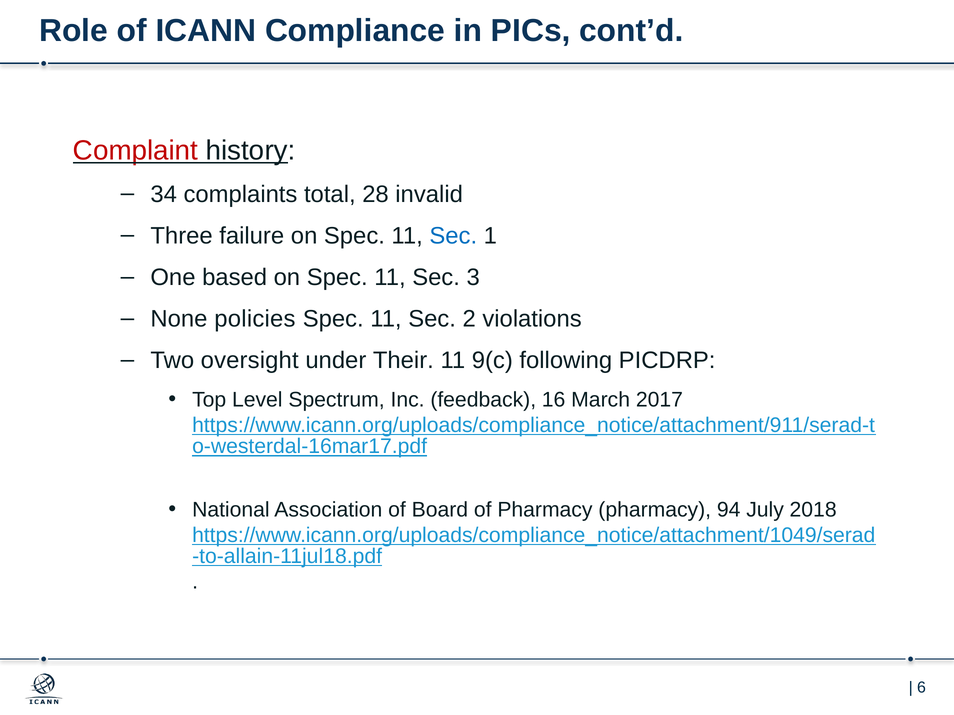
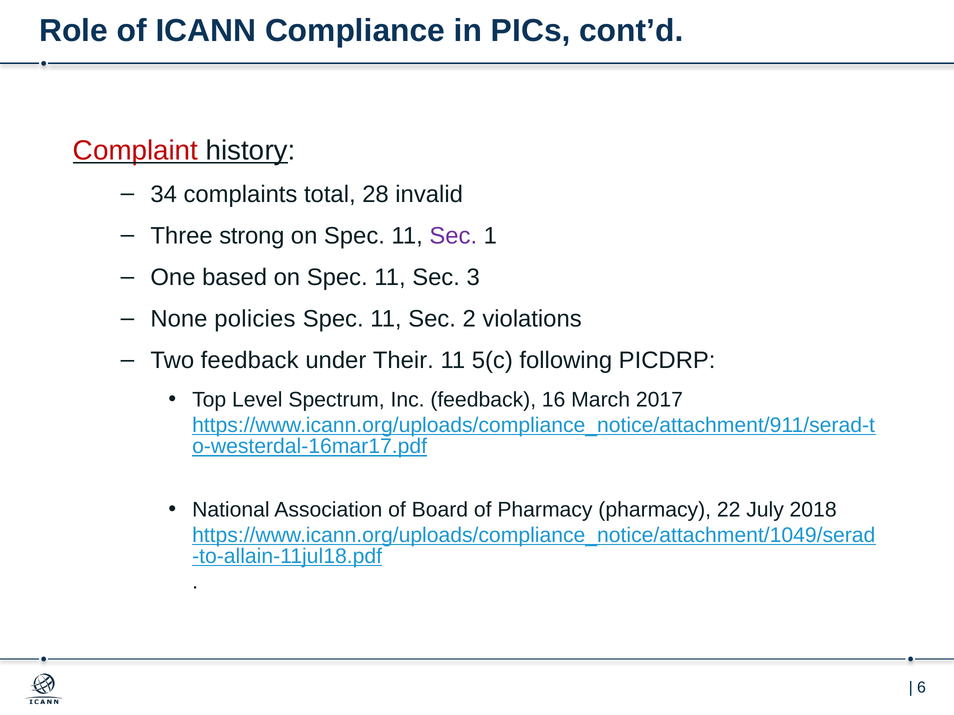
failure: failure -> strong (252, 236)
Sec colour: blue -> purple (453, 236)
Two oversight: oversight -> feedback (250, 361)
9(c: 9(c -> 5(c (492, 361)
94: 94 -> 22 (729, 510)
